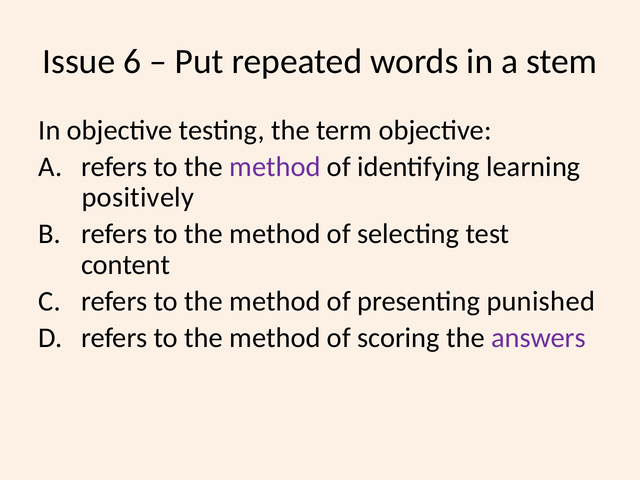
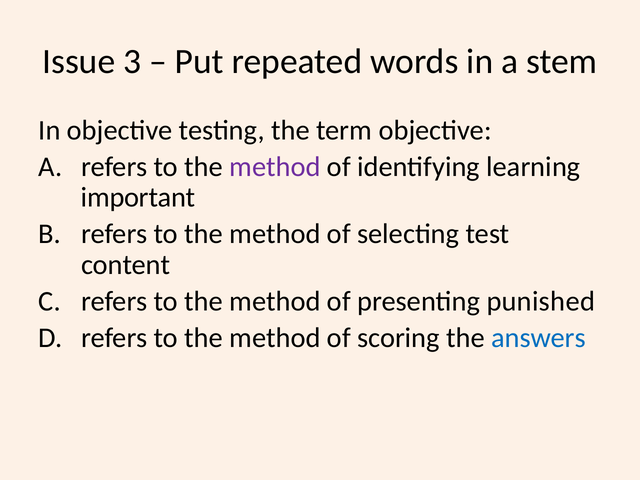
6: 6 -> 3 (132, 62)
positively: positively -> important (138, 198)
answers colour: purple -> blue (539, 338)
